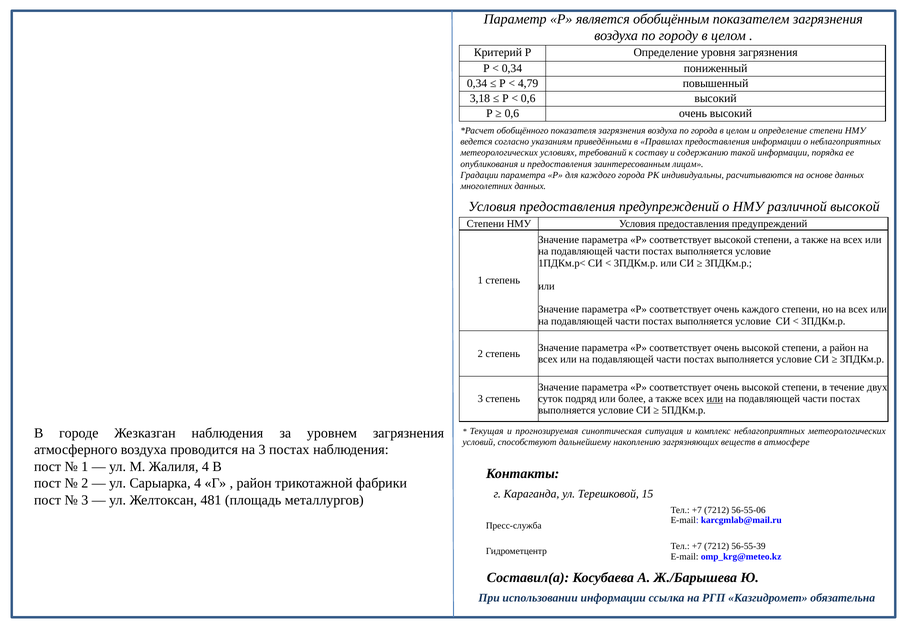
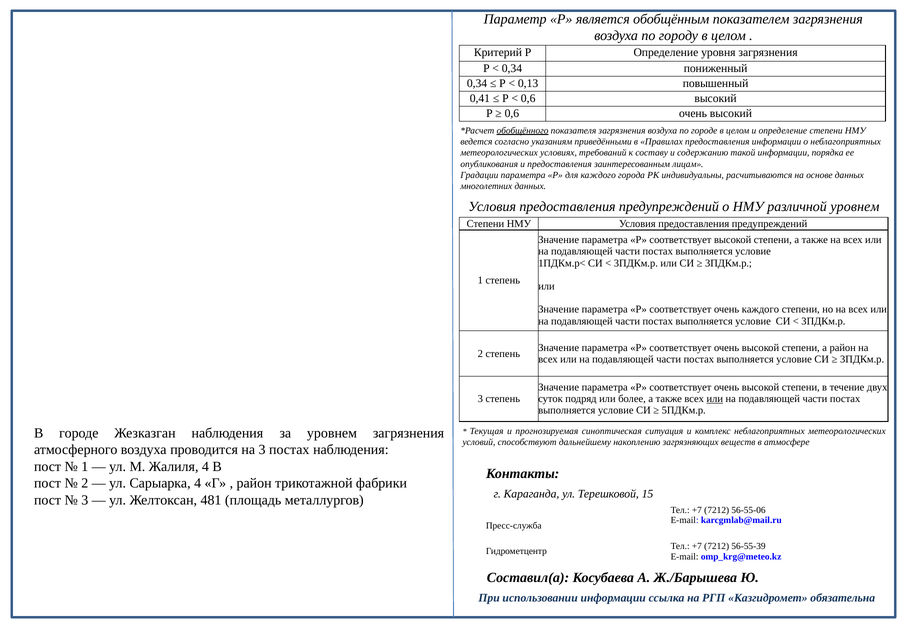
4,79: 4,79 -> 0,13 (528, 84)
3,18: 3,18 -> 0,41 (480, 99)
обобщённого underline: none -> present (523, 130)
по города: города -> городе (704, 130)
различной высокой: высокой -> уровнем (855, 206)
